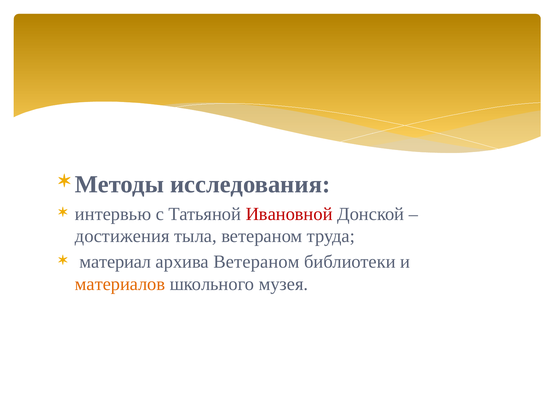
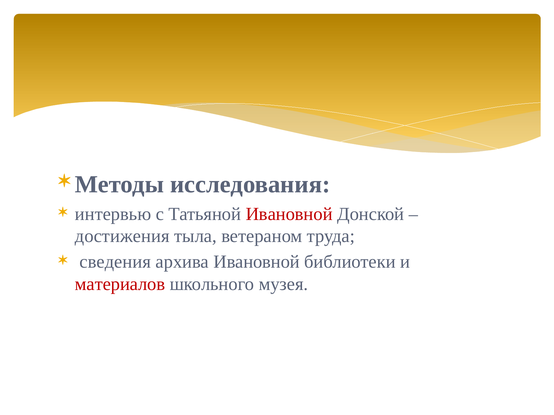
материал: материал -> сведения (115, 262)
архива Ветераном: Ветераном -> Ивановной (257, 262)
материалов colour: orange -> red (120, 284)
